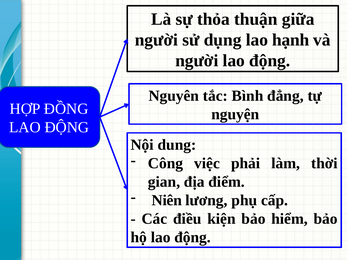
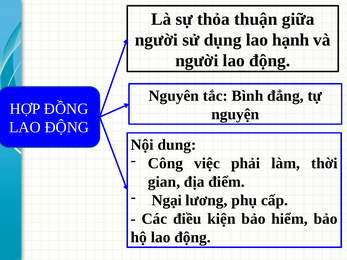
Niên: Niên -> Ngại (167, 201)
